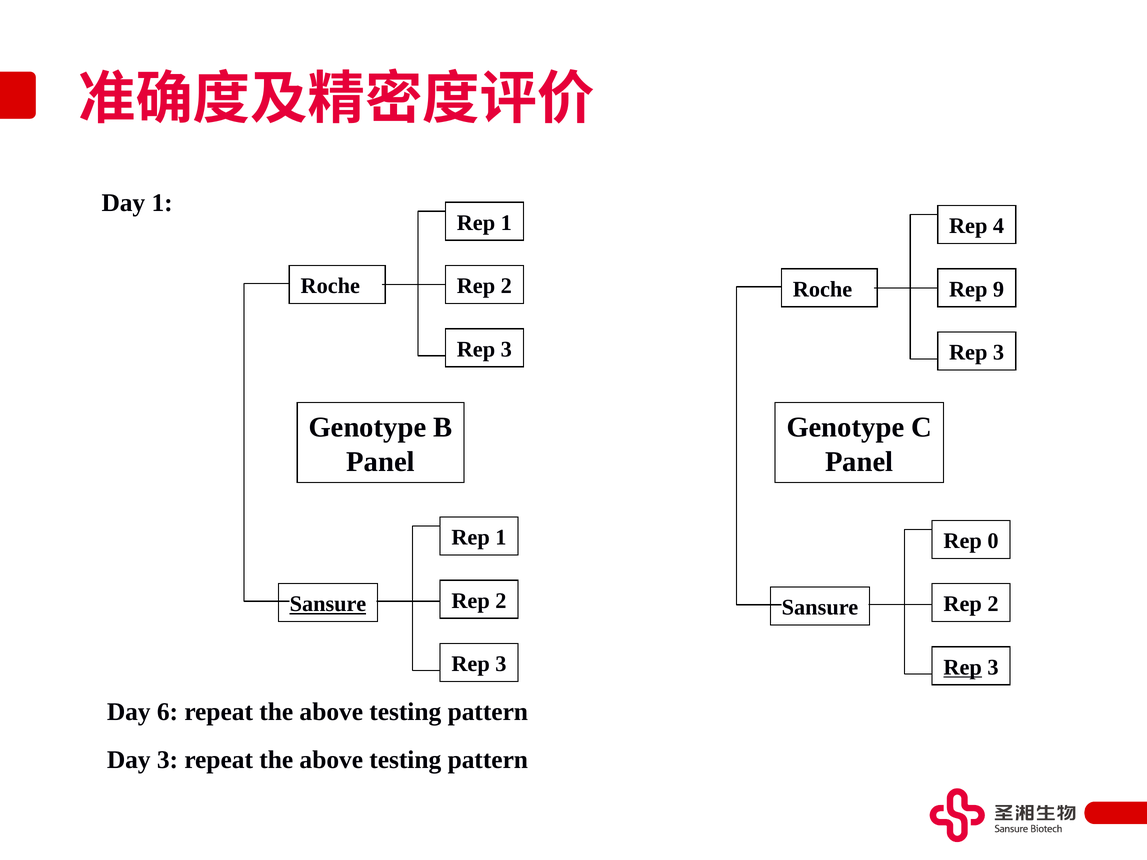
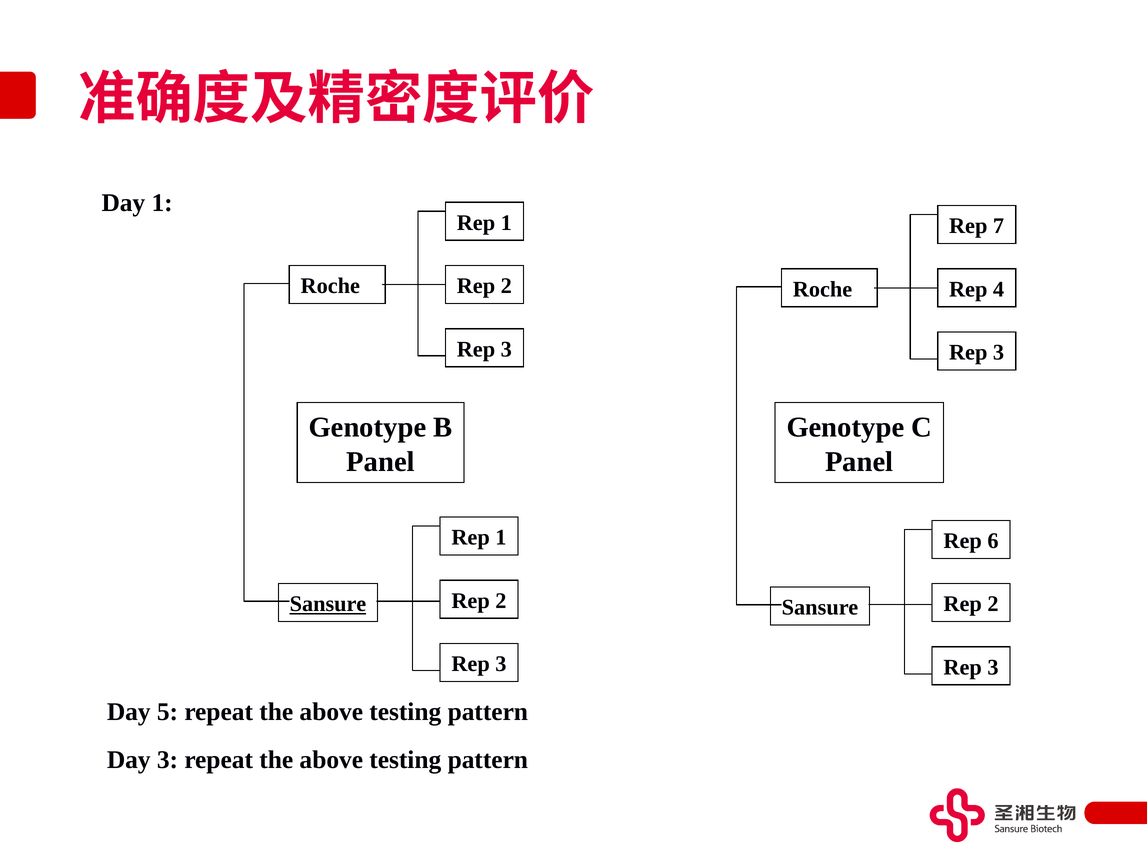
4: 4 -> 7 (999, 226)
9: 9 -> 4 (999, 289)
0: 0 -> 6 (993, 541)
Rep underline: present -> none (963, 668)
6: 6 -> 5 (167, 712)
